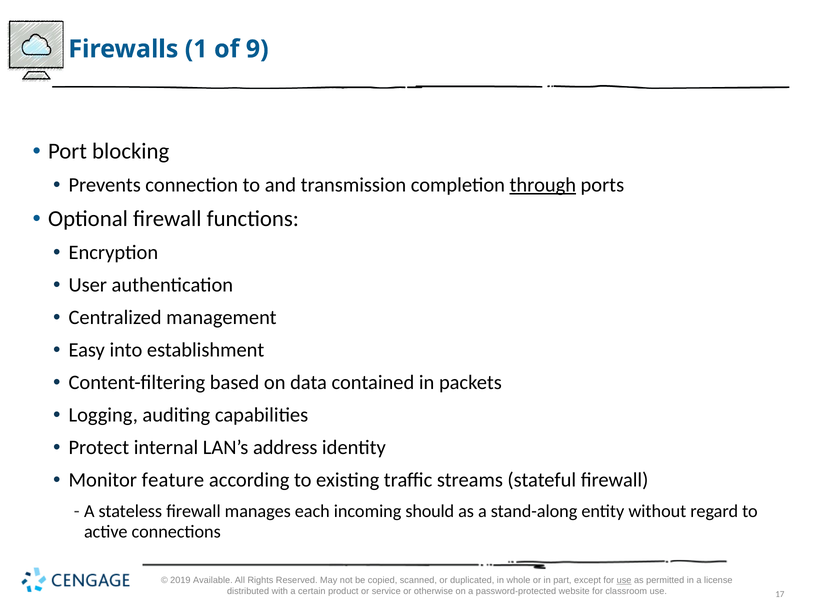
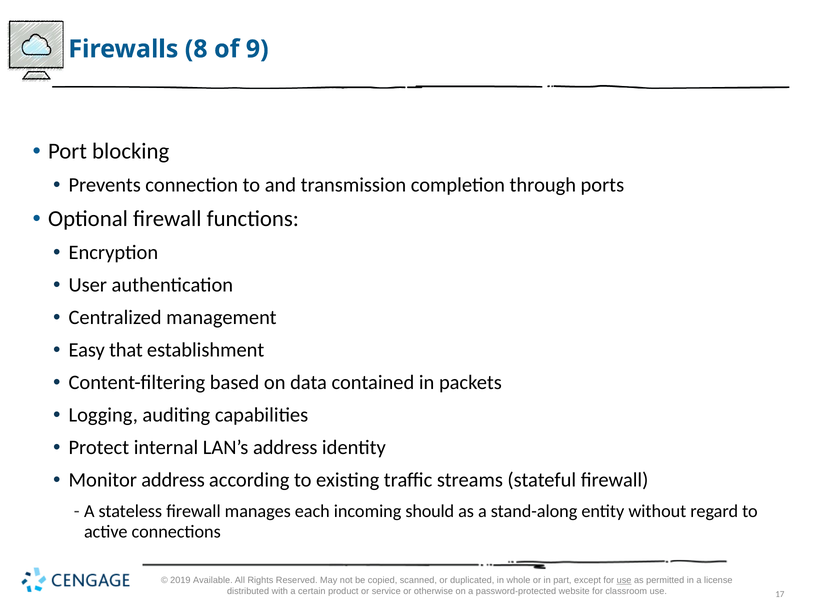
1: 1 -> 8 (196, 49)
through underline: present -> none (543, 185)
into: into -> that (126, 350)
Monitor feature: feature -> address (173, 480)
